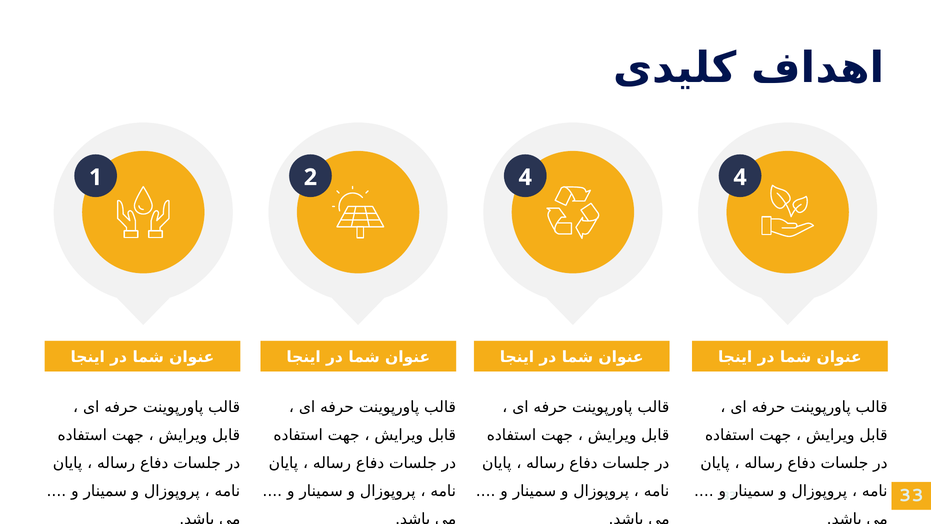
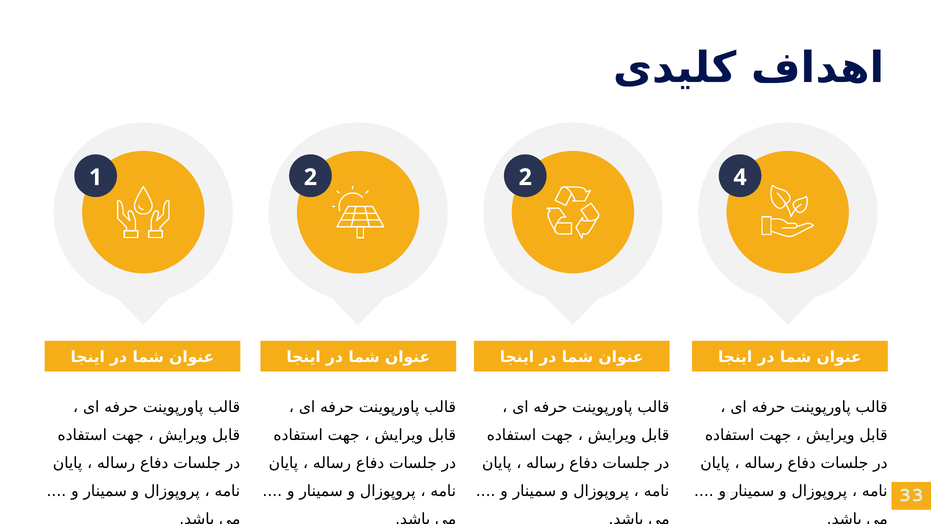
2 4: 4 -> 2 (525, 177)
